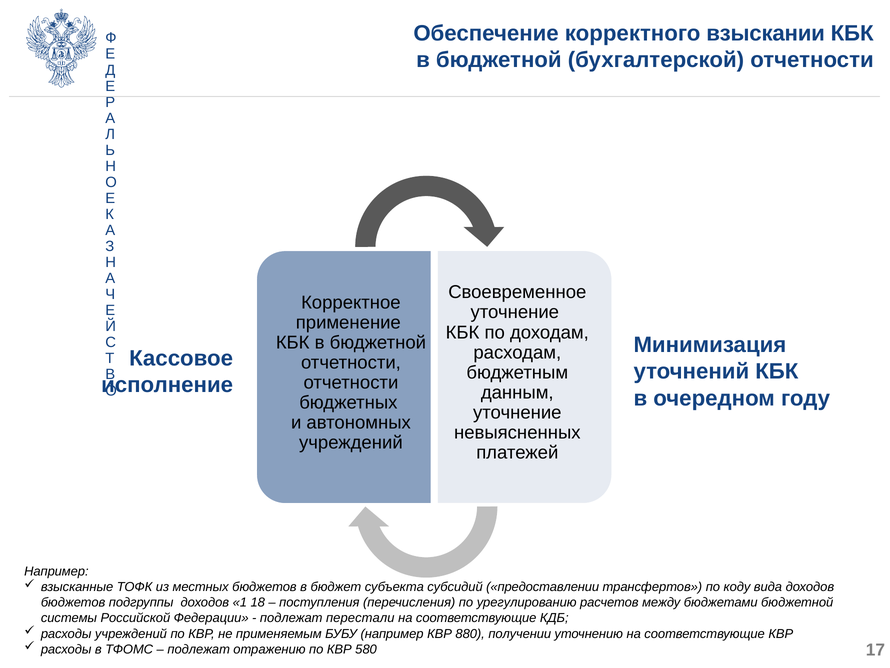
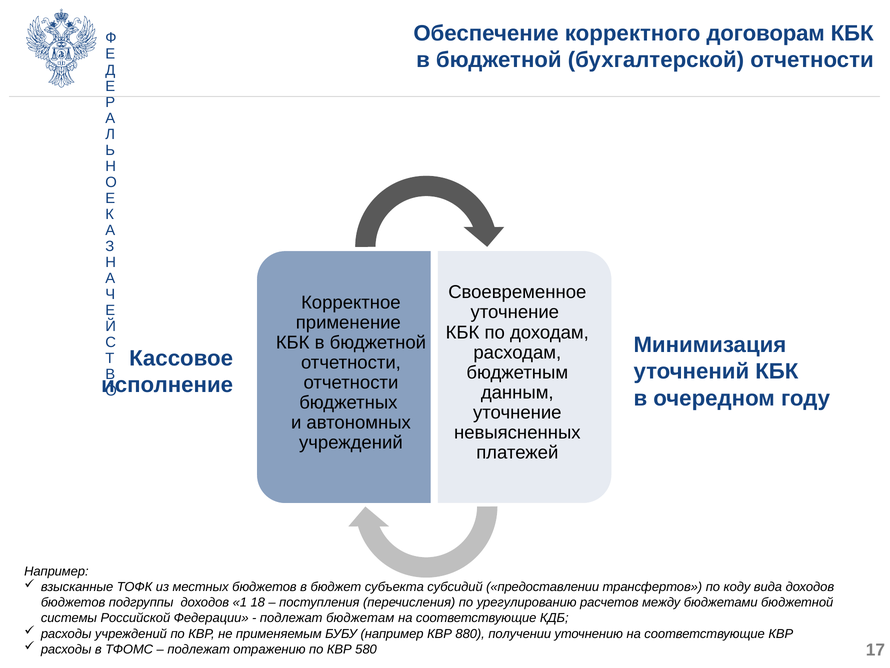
взыскании: взыскании -> договорам (766, 33)
перестали: перестали -> бюджетам (360, 618)
